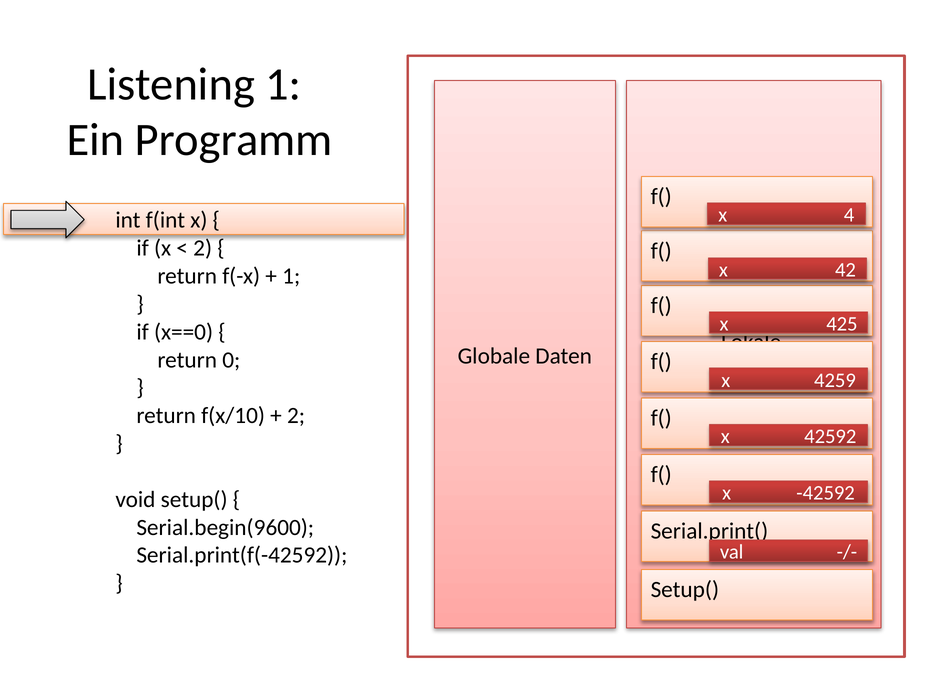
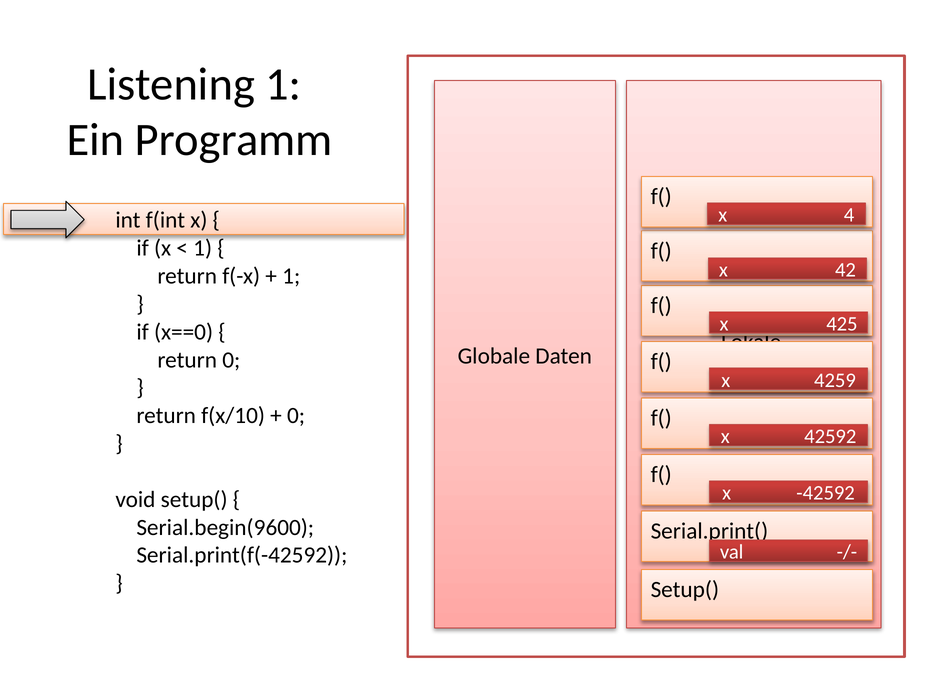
2: 2 -> 1 (203, 248)
2: 2 -> 0 (296, 416)
